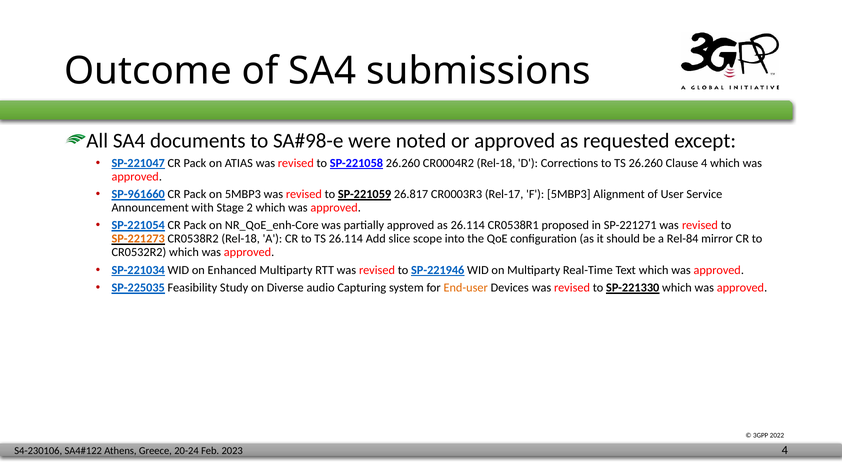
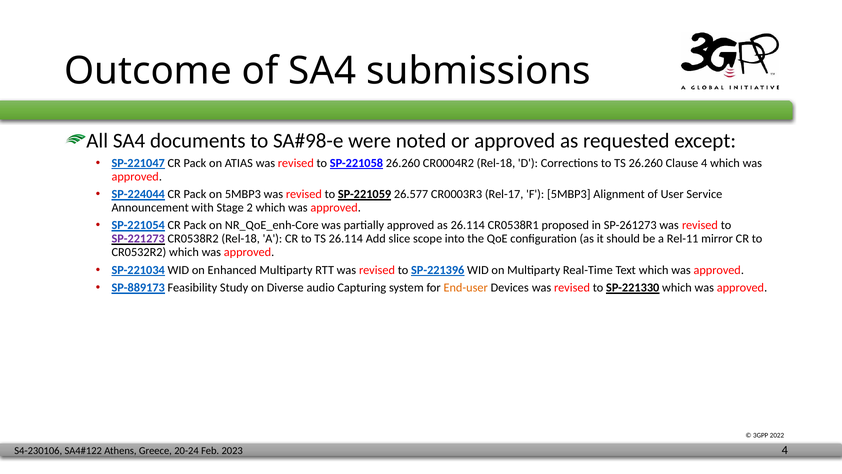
SP-961660: SP-961660 -> SP-224044 (138, 194)
26.817: 26.817 -> 26.577 (411, 194)
SP-221271: SP-221271 -> SP-261273 (630, 225)
SP-221273 colour: orange -> purple (138, 239)
Rel-84: Rel-84 -> Rel-11 (683, 239)
SP-221946: SP-221946 -> SP-221396 (438, 270)
SP-225035: SP-225035 -> SP-889173 (138, 288)
